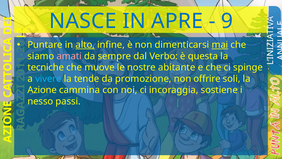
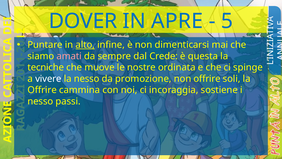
NASCE: NASCE -> DOVER (83, 21)
9: 9 -> 5 (227, 21)
mai underline: present -> none (220, 45)
Verbo: Verbo -> Crede (164, 56)
abitante: abitante -> ordinata (177, 67)
vivere colour: light blue -> white (48, 79)
la tende: tende -> nesso (87, 79)
Azione: Azione -> Offrire (42, 90)
